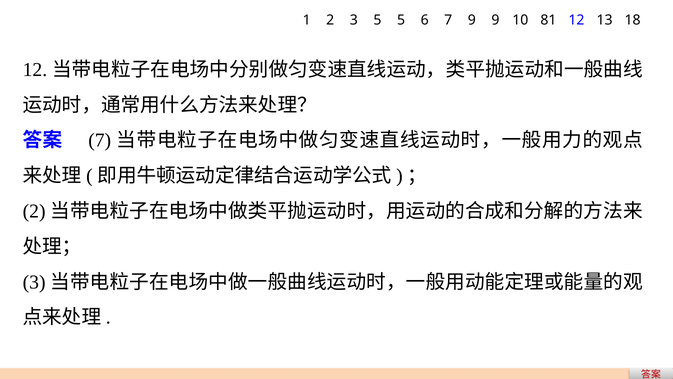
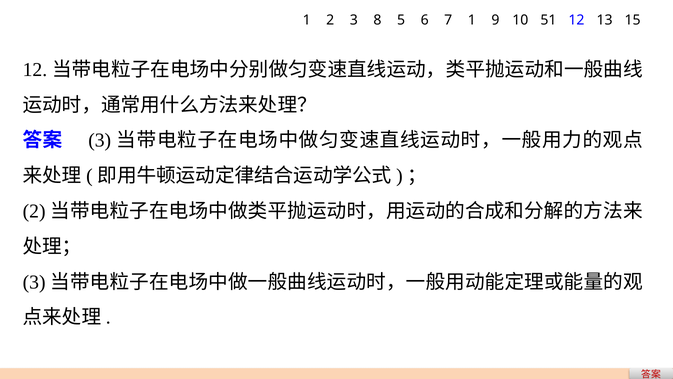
3 5: 5 -> 8 (377, 20)
7 9: 9 -> 1 (472, 20)
81: 81 -> 51 (548, 20)
18: 18 -> 15 (633, 20)
7: 7 -> 3 (100, 140)
